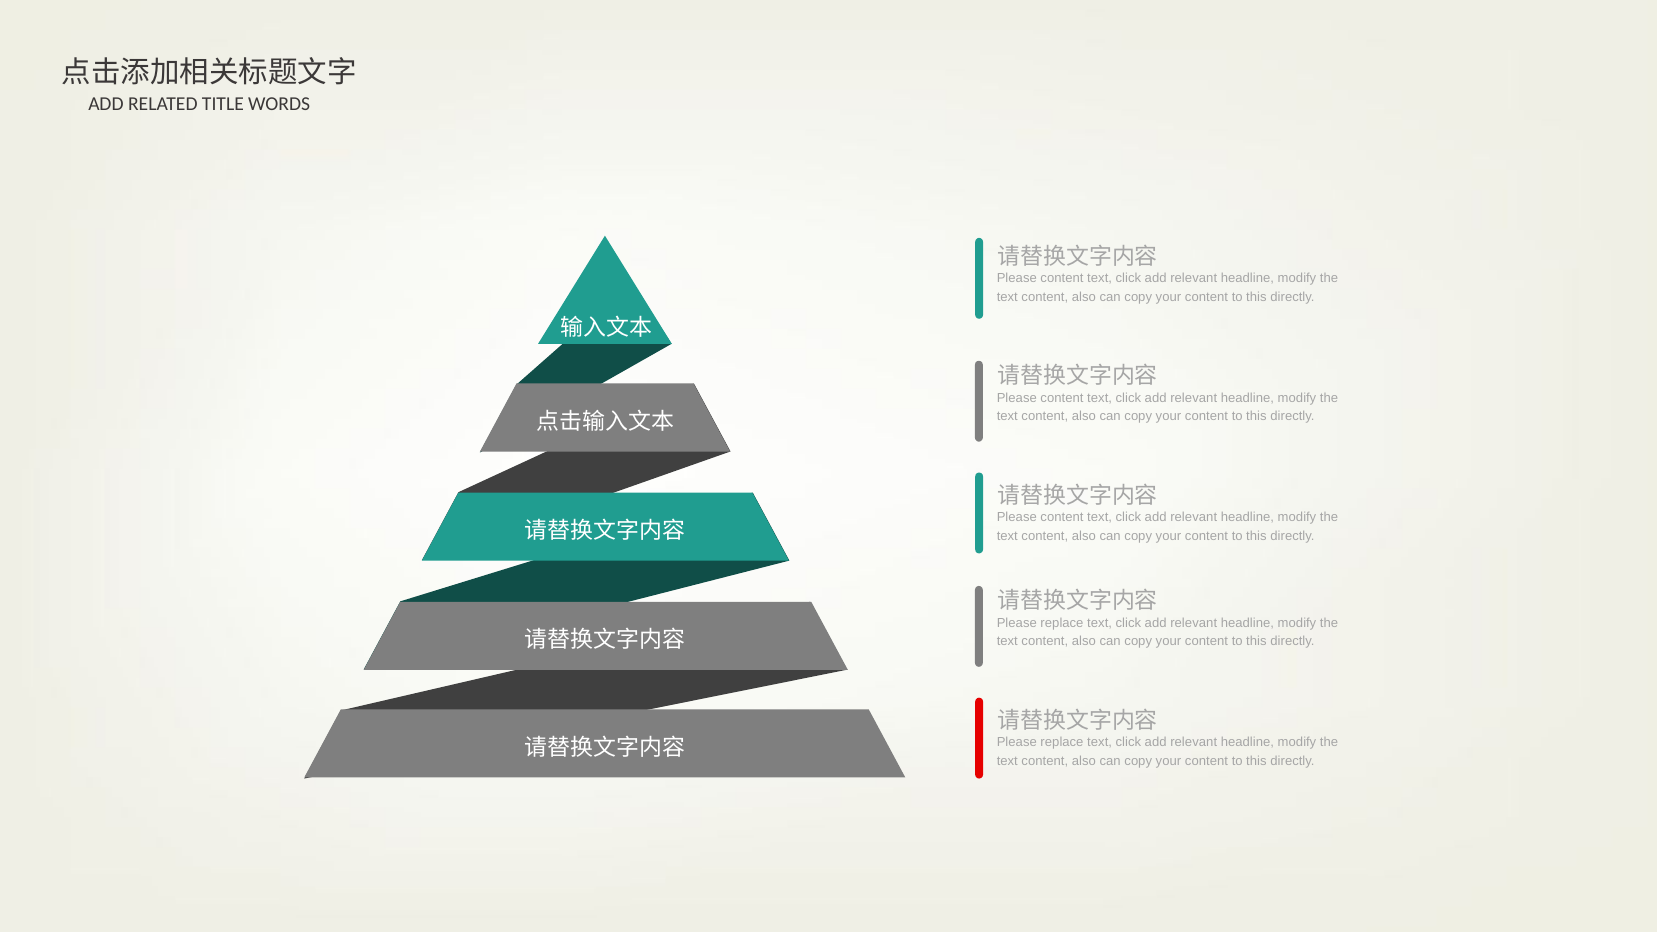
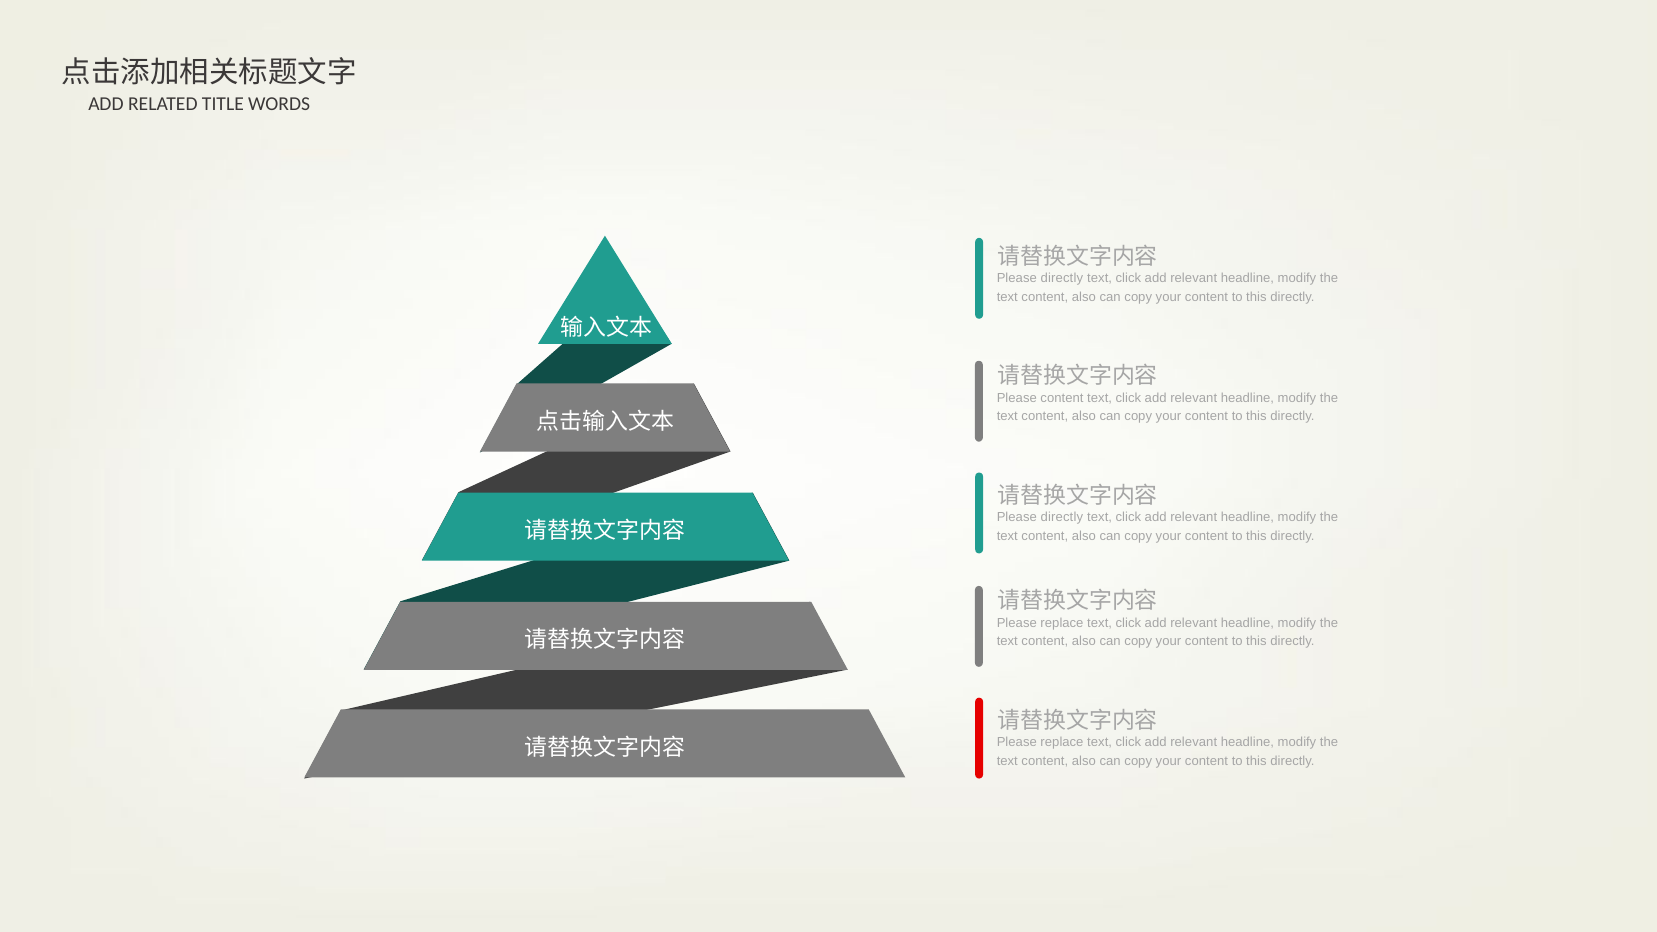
content: content -> directly (1062, 278)
content: content -> directly (1062, 517)
